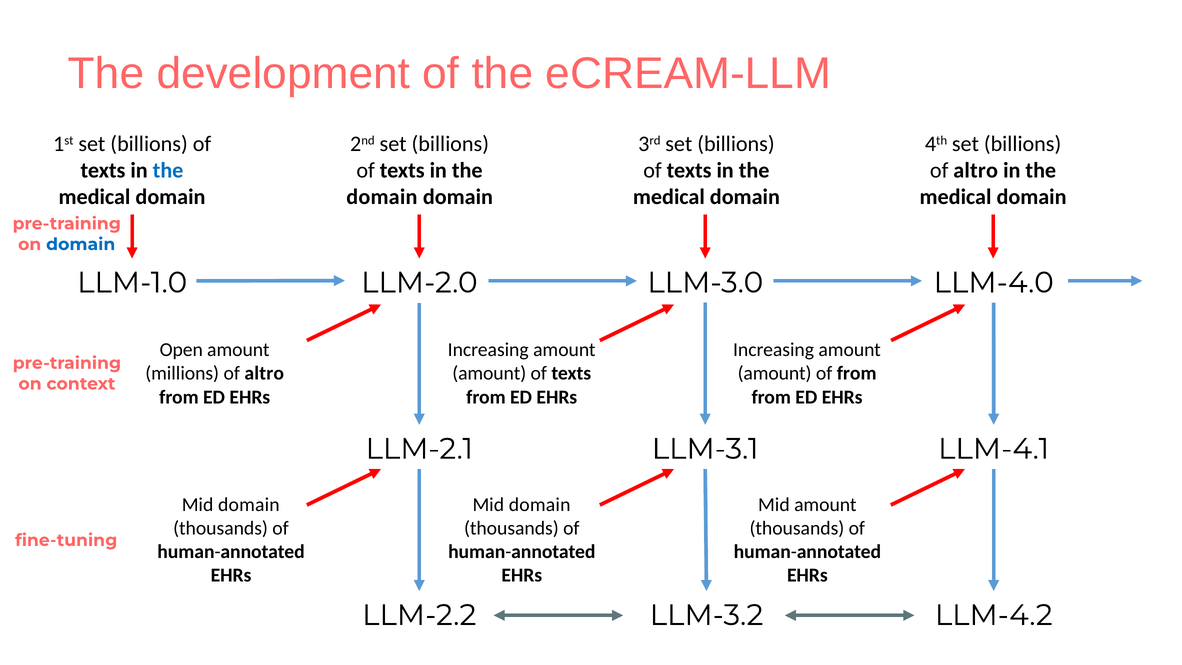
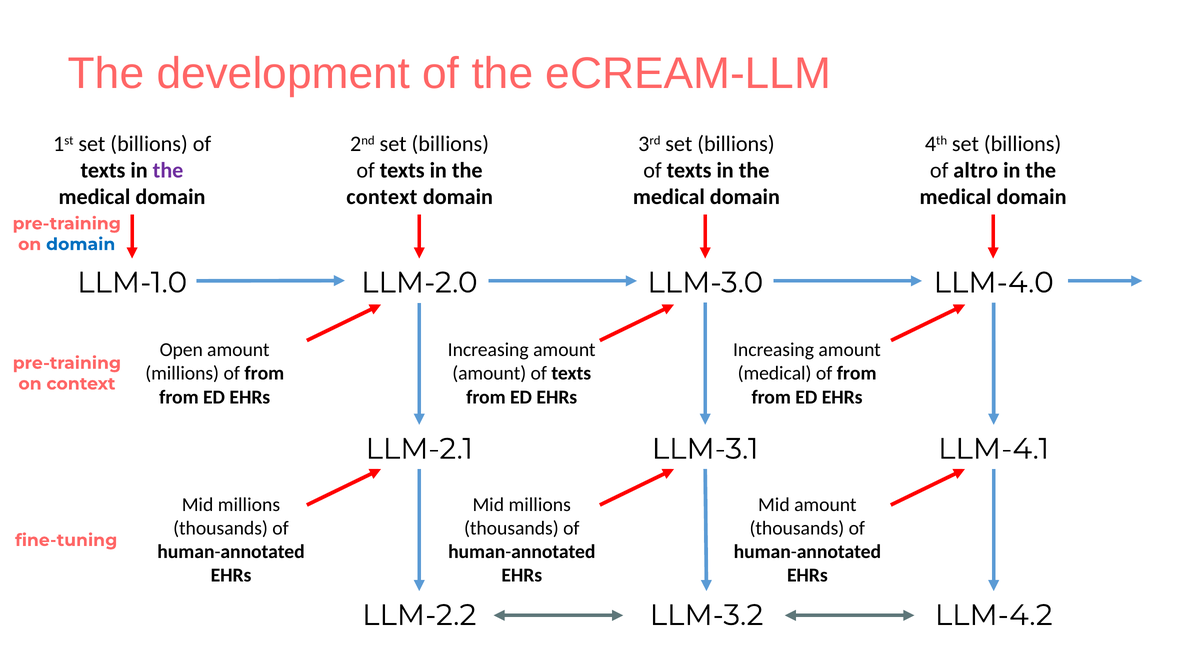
the colour: blue -> purple (168, 171)
domain: domain -> context (382, 197)
millions of altro: altro -> from (264, 373)
amount: amount -> medical (775, 373)
domain: domain -> millions (249, 504)
domain: domain -> millions (540, 504)
